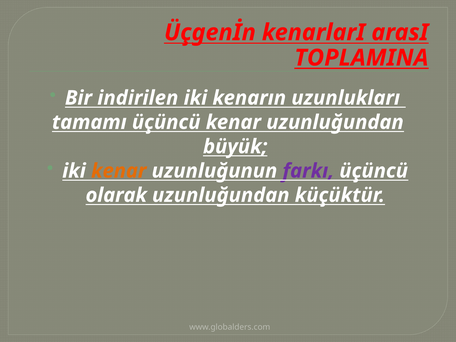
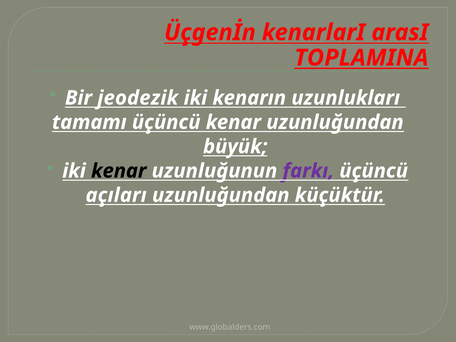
indirilen: indirilen -> jeodezik (138, 98)
kenar colour: orange -> black (119, 171)
olarak: olarak -> açıları (116, 195)
